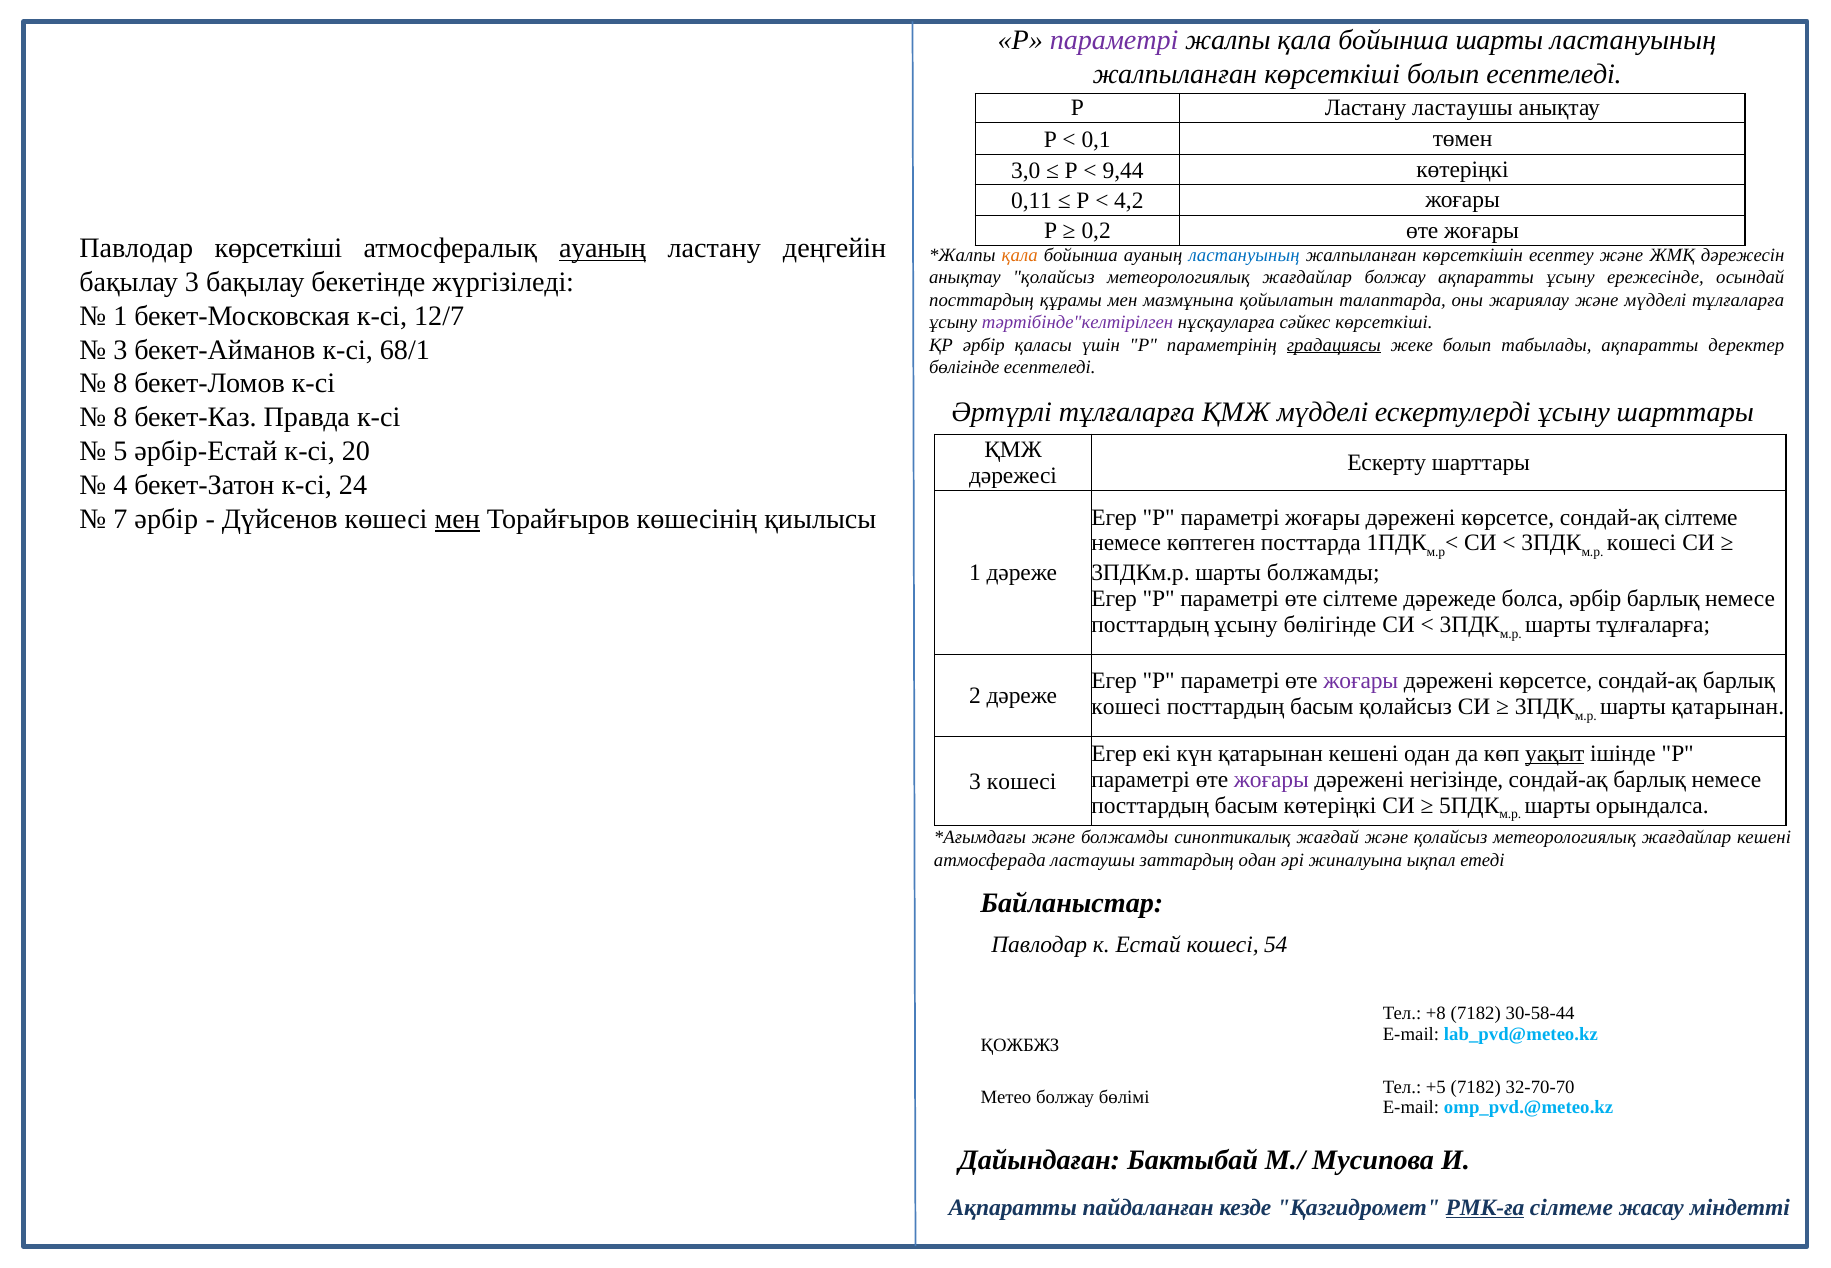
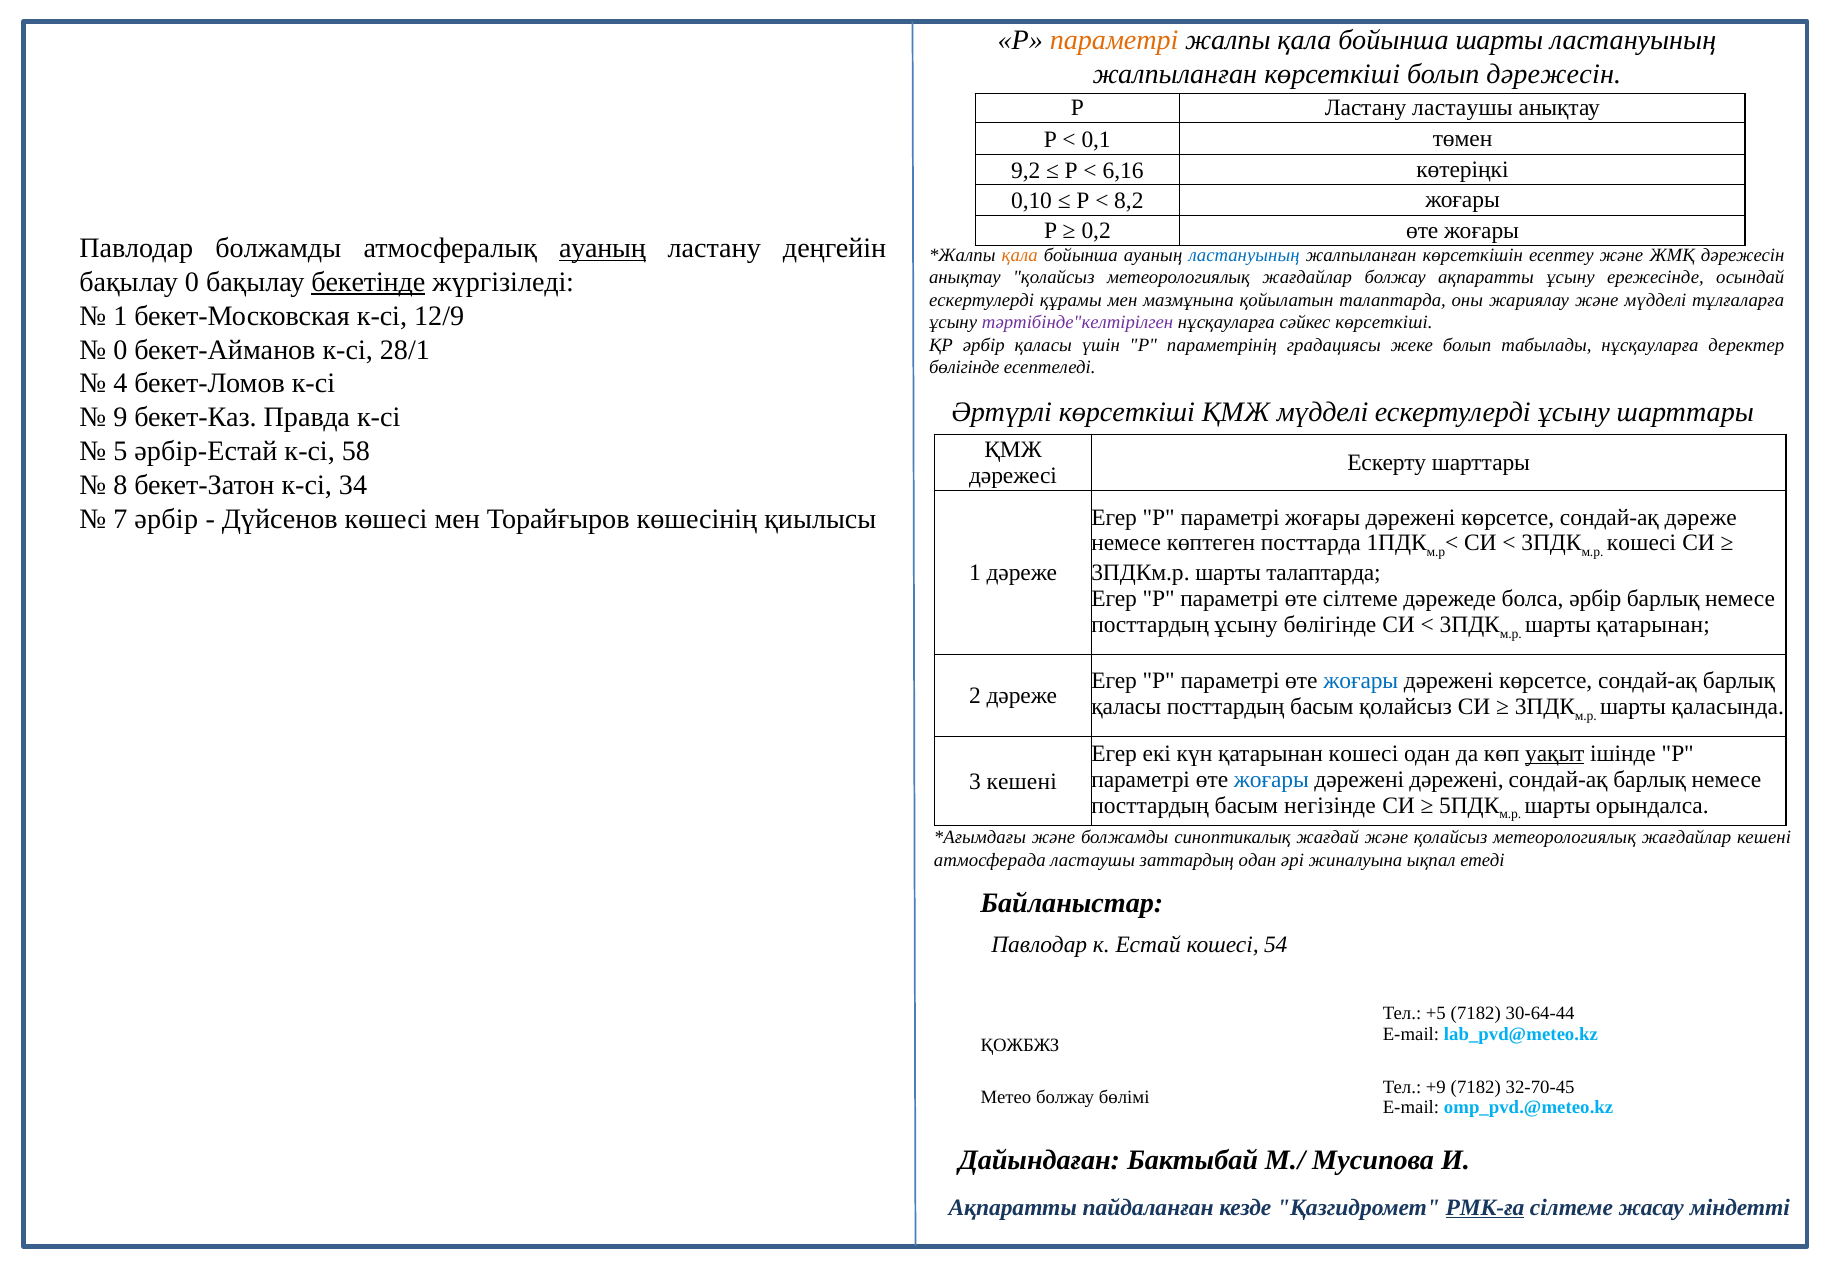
параметрі colour: purple -> orange (1114, 40)
болып есептеледі: есептеледі -> дәрежесін (1554, 74)
3,0: 3,0 -> 9,2 (1026, 171)
9,44: 9,44 -> 6,16 (1123, 171)
0,11: 0,11 -> 0,10 (1032, 201)
4,2: 4,2 -> 8,2 (1129, 201)
Павлодар көрсеткіші: көрсеткіші -> болжамды (278, 248)
бақылау 3: 3 -> 0 (192, 282)
бекетінде underline: none -> present (368, 282)
посттардың: посттардың -> ескертулерді (982, 300)
12/7: 12/7 -> 12/9 (439, 316)
градациясы underline: present -> none (1334, 345)
табылады ақпаратты: ақпаратты -> нұсқауларға (1650, 345)
3: 3 -> 0 (120, 350)
68/1: 68/1 -> 28/1 (405, 350)
8: 8 -> 4 (120, 384)
Әртүрлі тұлғаларға: тұлғаларға -> көрсеткіші (1127, 412)
8: 8 -> 9 (120, 417)
20: 20 -> 58 (356, 451)
4: 4 -> 8 (120, 485)
24: 24 -> 34 (353, 485)
мен underline: present -> none (457, 519)
сондай-ақ сілтеме: сілтеме -> дәреже (1701, 517)
шарты болжамды: болжамды -> талаптарда (1323, 573)
шарты тұлғаларға: тұлғаларға -> қатарынан (1653, 624)
жоғары colour: purple -> blue (1361, 681)
кошесi: кошесi -> қаласы (1126, 707)
шарты қатарынан: қатарынан -> қаласында (1728, 707)
қатарынан кешені: кешені -> кошесi (1363, 753)
жоғары colour: purple -> blue (1271, 779)
дәрежені негізінде: негізінде -> дәрежені (1457, 779)
3 кошесi: кошесi -> кешені (1022, 781)
басым көтеріңкі: көтеріңкі -> негізінде (1330, 805)
+8: +8 -> +5 (1436, 1013)
30-58-44: 30-58-44 -> 30-64-44 (1540, 1013)
+5: +5 -> +9 (1436, 1087)
32-70-70: 32-70-70 -> 32-70-45 (1540, 1087)
